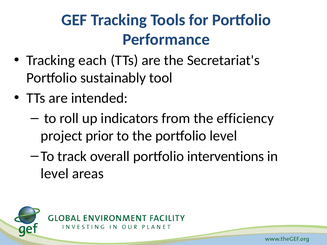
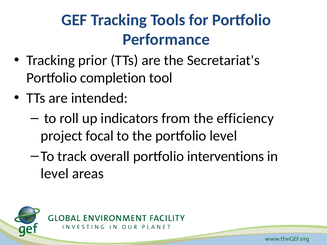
each: each -> prior (93, 60)
sustainably: sustainably -> completion (113, 78)
prior: prior -> focal (100, 136)
